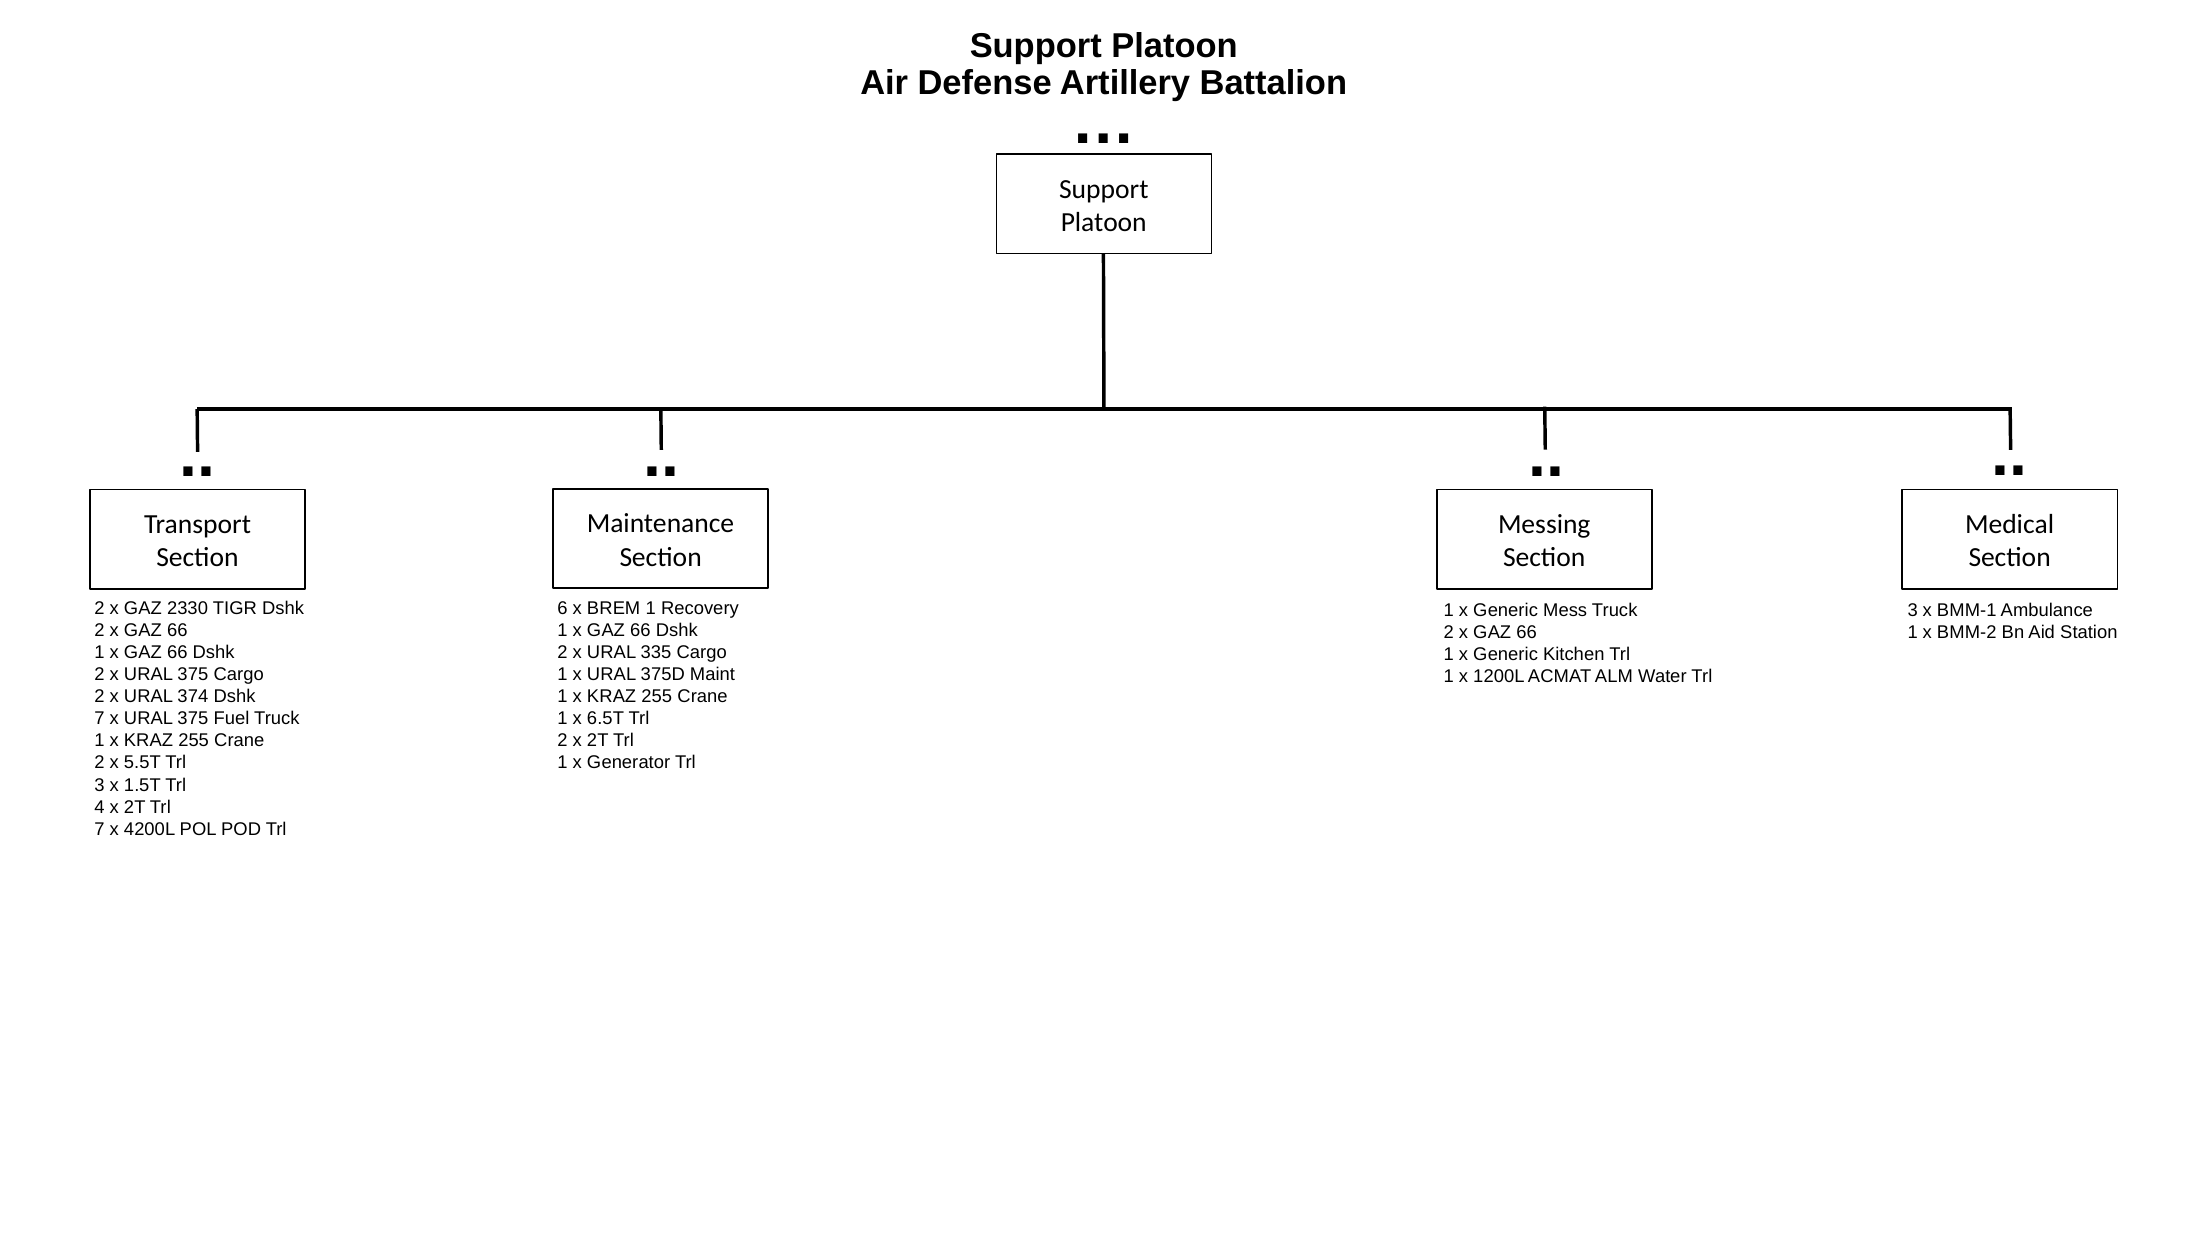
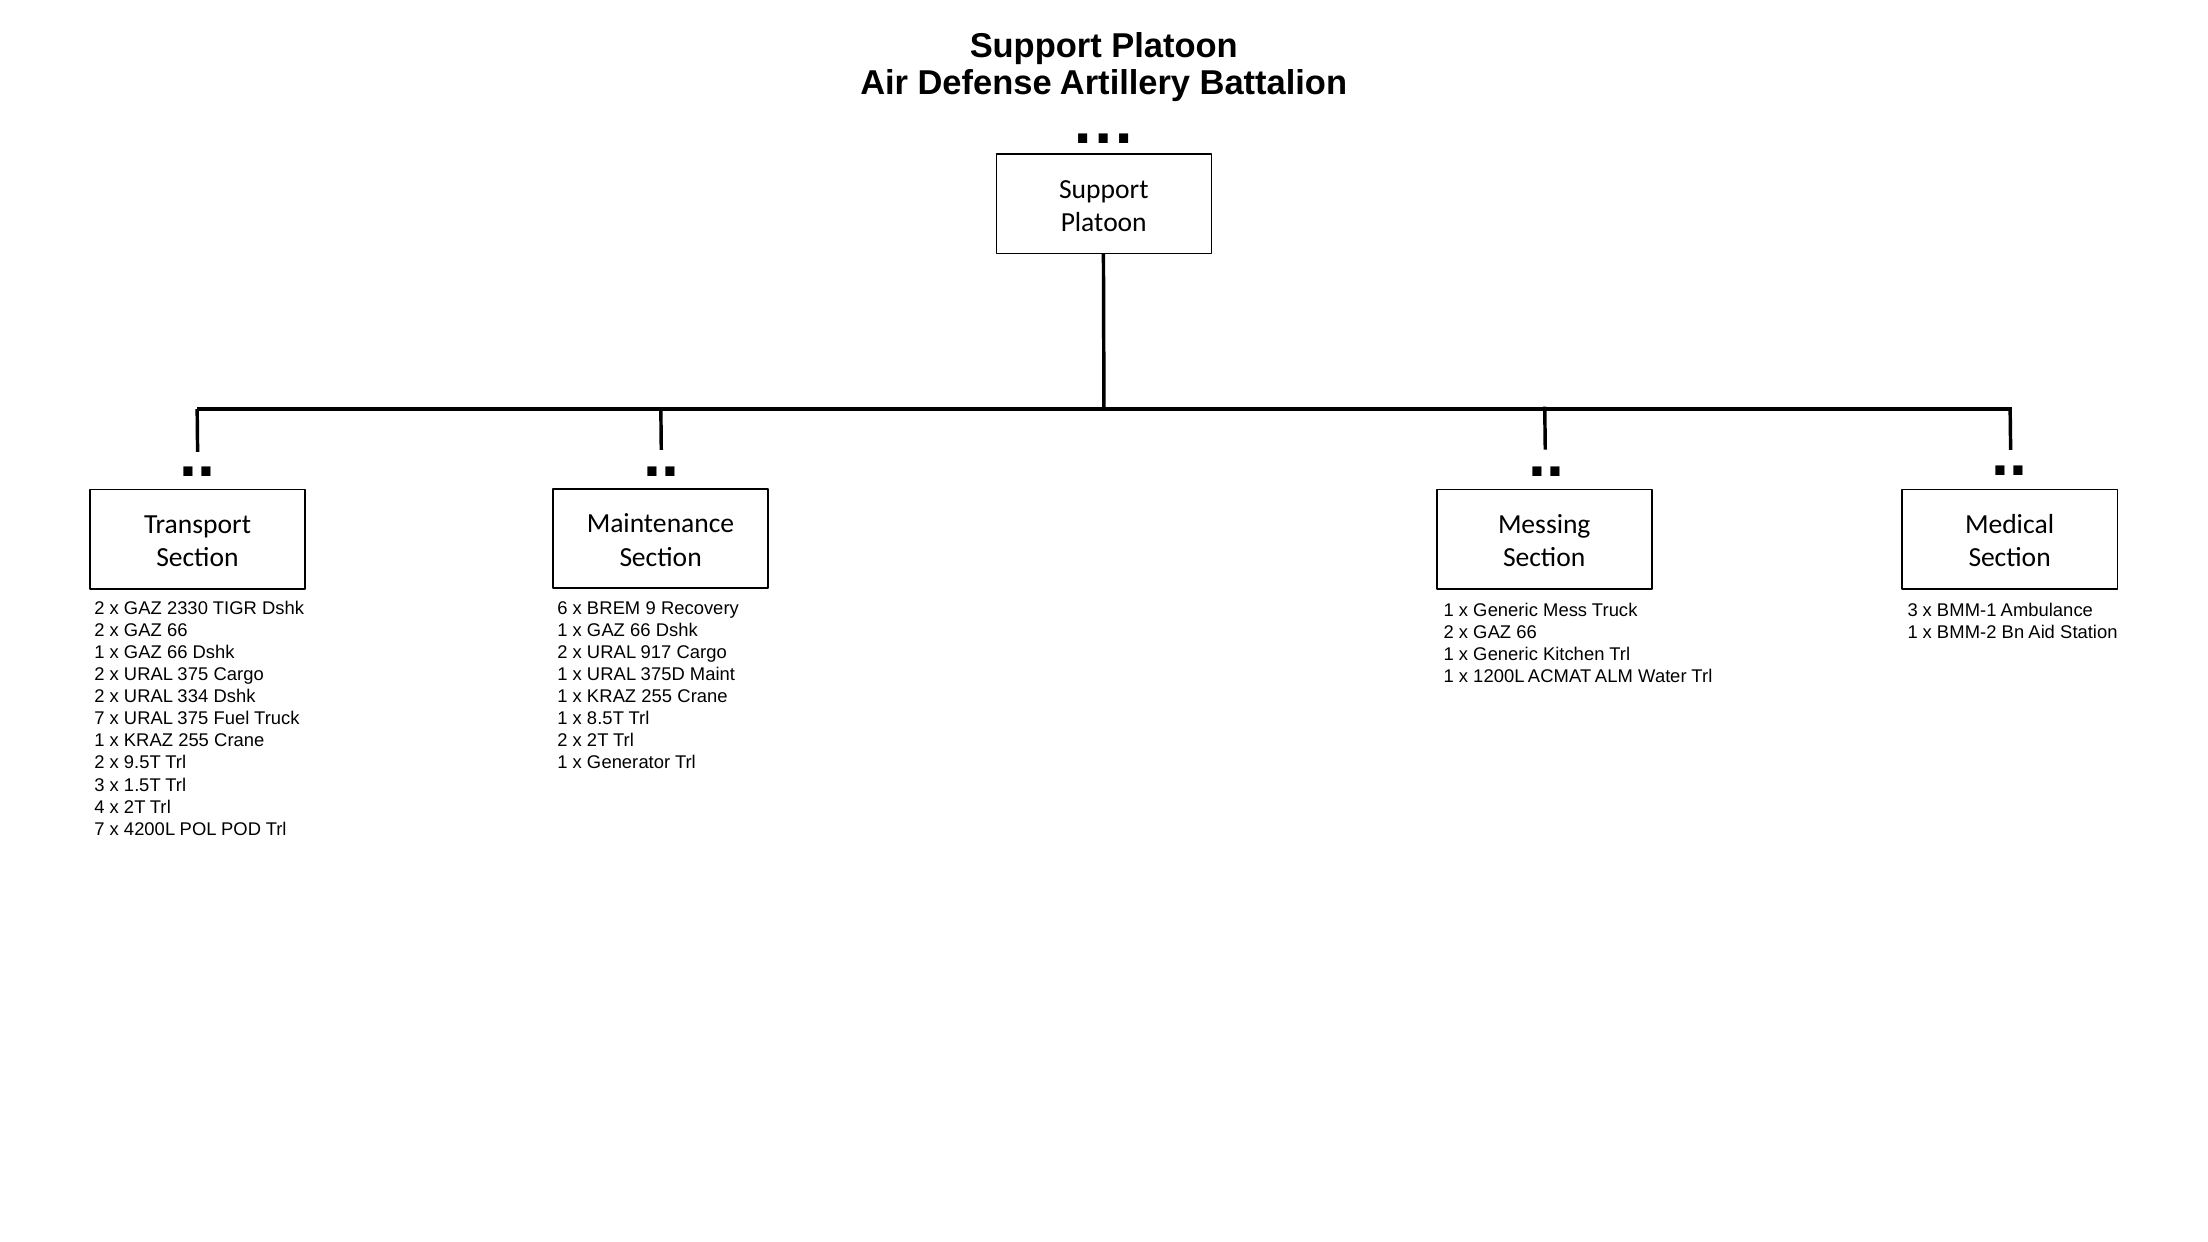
BREM 1: 1 -> 9 (651, 609)
335: 335 -> 917 (656, 653)
374: 374 -> 334 (193, 697)
6.5T: 6.5T -> 8.5T (605, 719)
5.5T: 5.5T -> 9.5T (142, 763)
